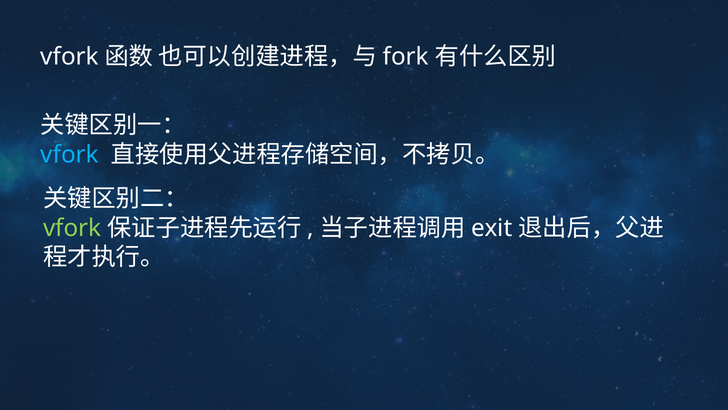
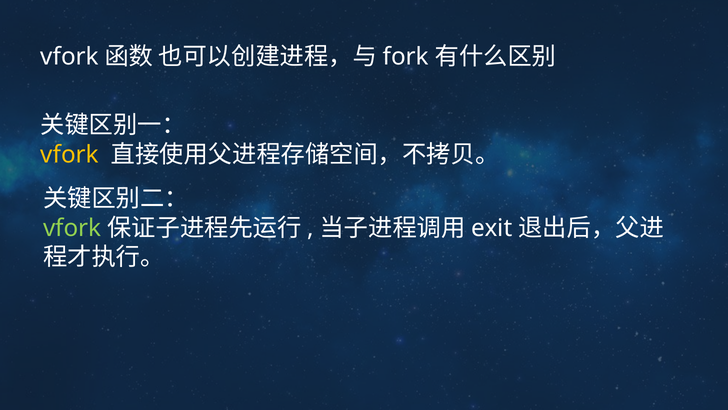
vfork colour: light blue -> yellow (70, 154)
